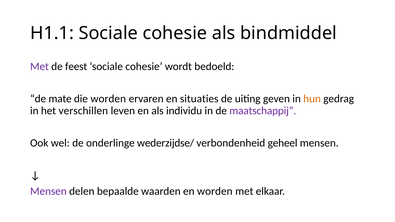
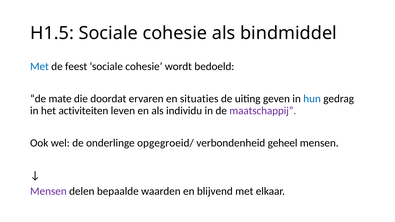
H1.1: H1.1 -> H1.5 (52, 33)
Met colour: purple -> blue (39, 67)
die worden: worden -> doordat (108, 99)
hun colour: orange -> blue (312, 99)
verschillen: verschillen -> activiteiten (83, 111)
wederzijdse/: wederzijdse/ -> opgegroeid/ (165, 143)
en worden: worden -> blijvend (215, 191)
